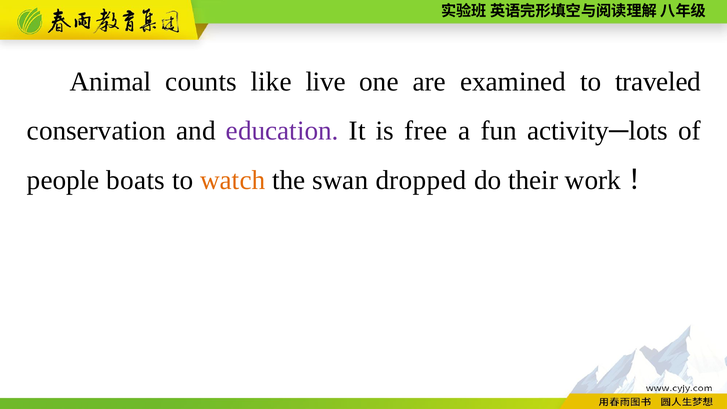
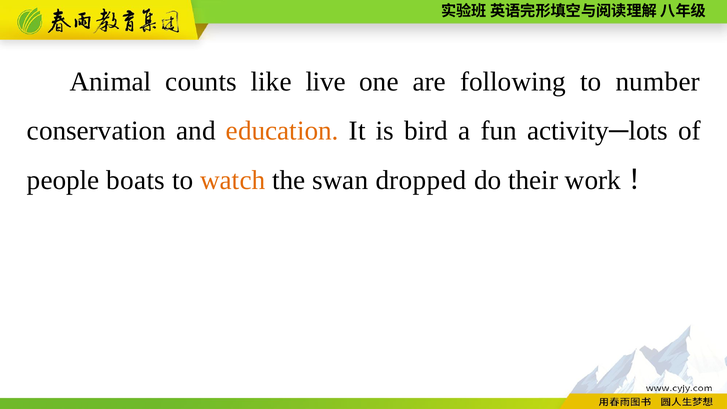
examined: examined -> following (513, 82)
traveled: traveled -> number (658, 82)
education colour: purple -> orange (282, 131)
free: free -> bird (426, 131)
